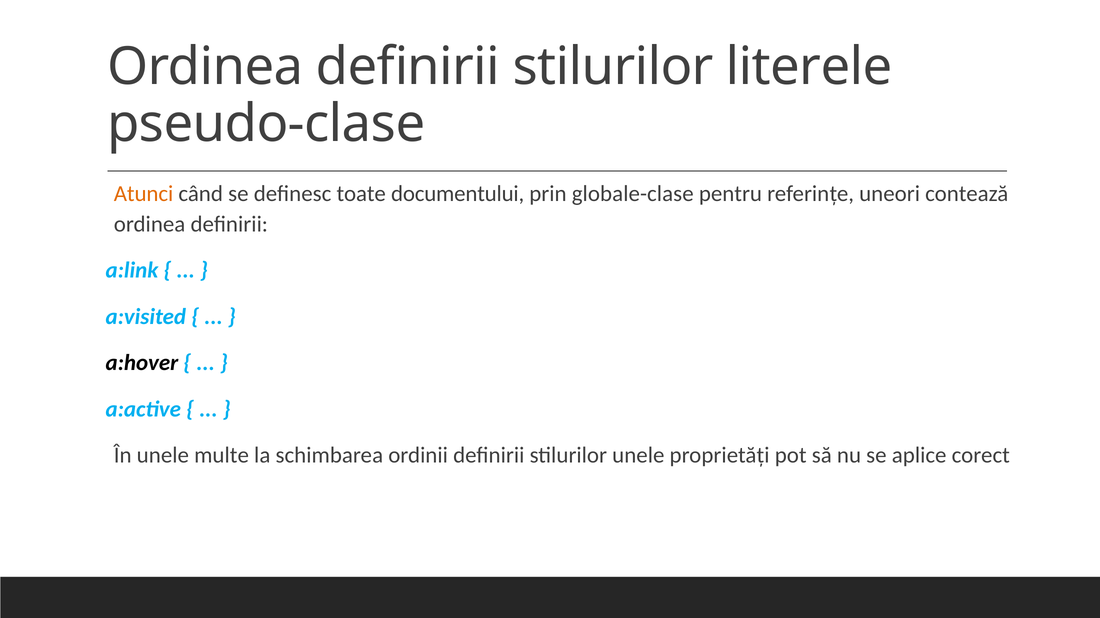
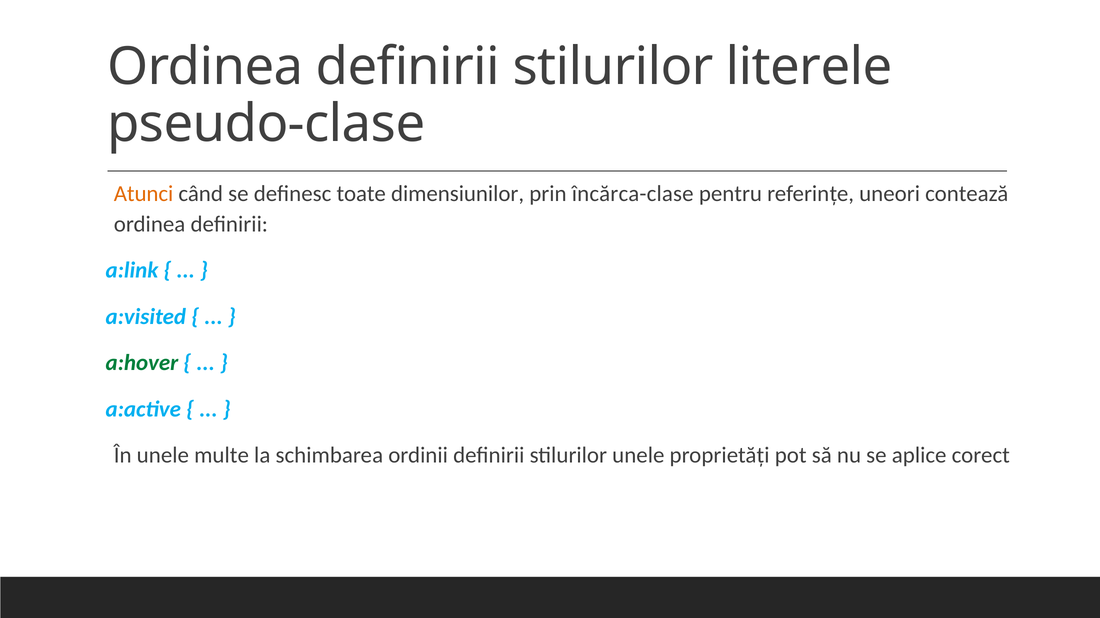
documentului: documentului -> dimensiunilor (458, 194)
globale-clase: globale-clase -> încărca-clase (633, 194)
a:hover colour: black -> green (142, 363)
